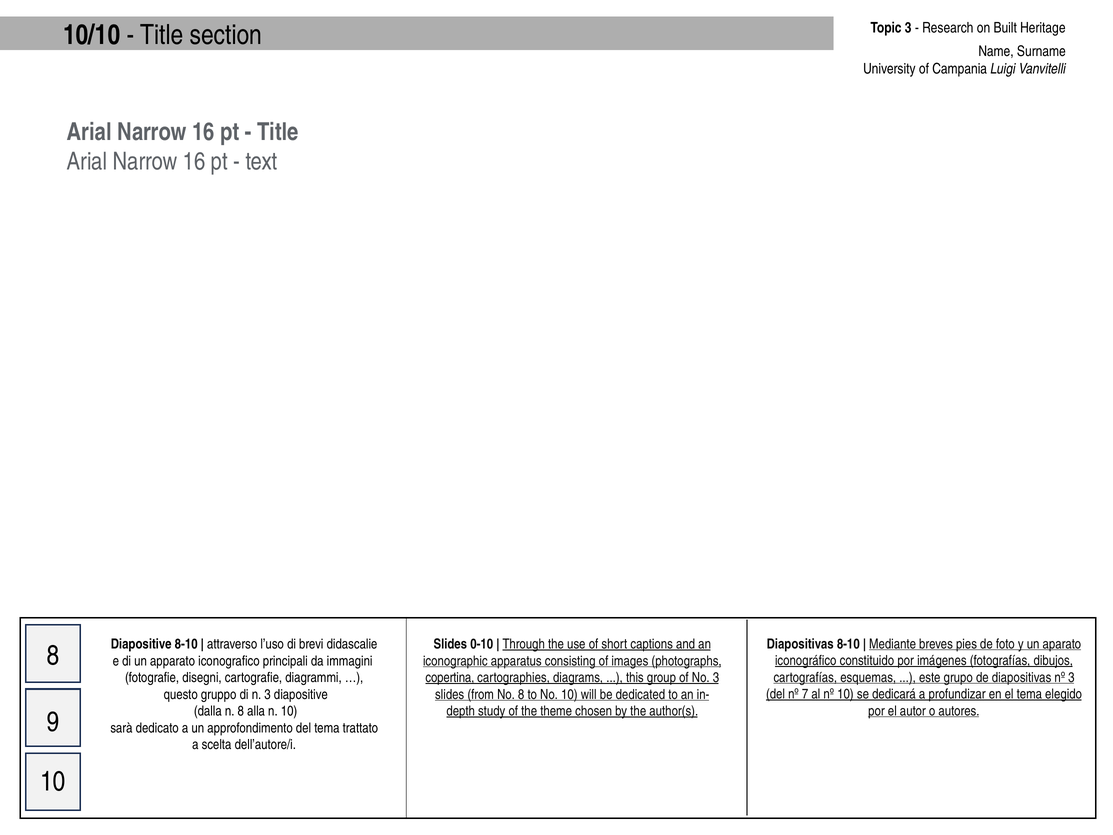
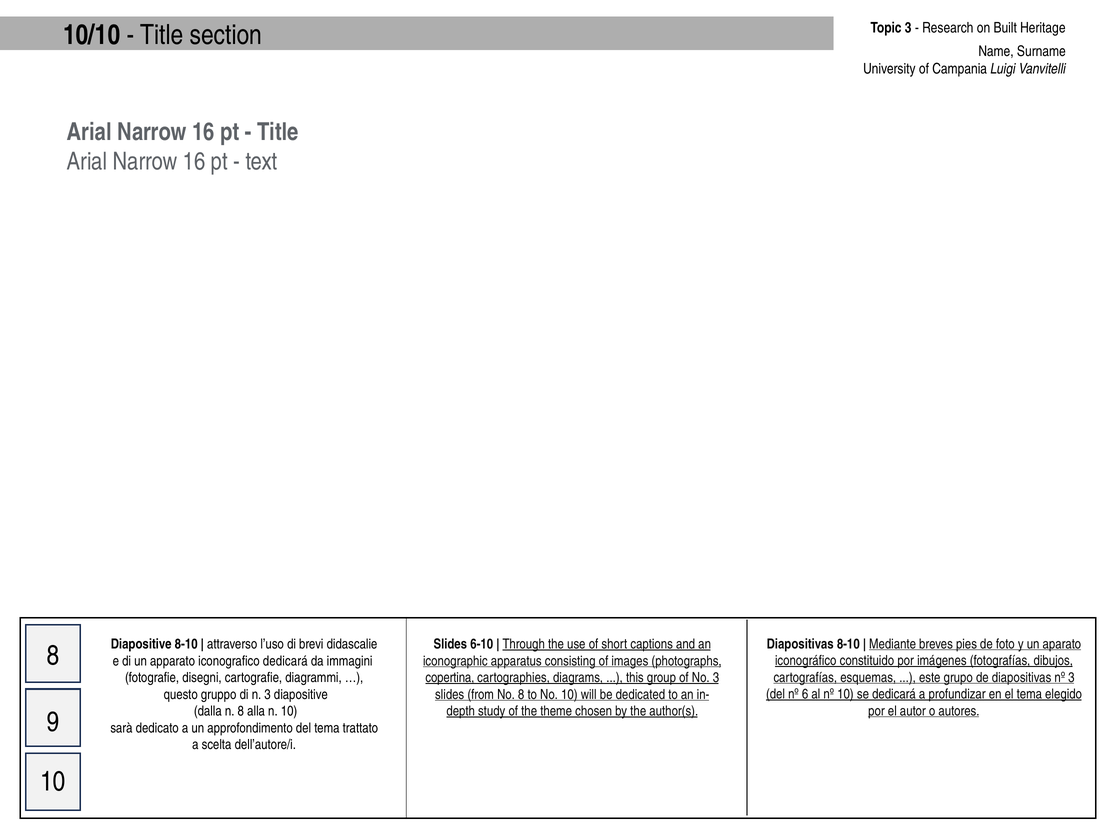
0-10: 0-10 -> 6-10 (482, 644)
iconografico principali: principali -> dedicará (285, 661)
7: 7 -> 6 (805, 694)
